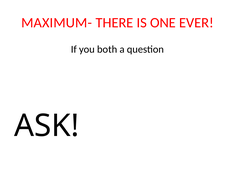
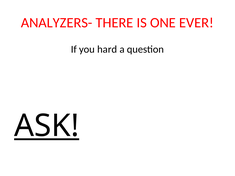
MAXIMUM-: MAXIMUM- -> ANALYZERS- (57, 23)
both: both -> hard (107, 49)
ASK underline: none -> present (47, 126)
